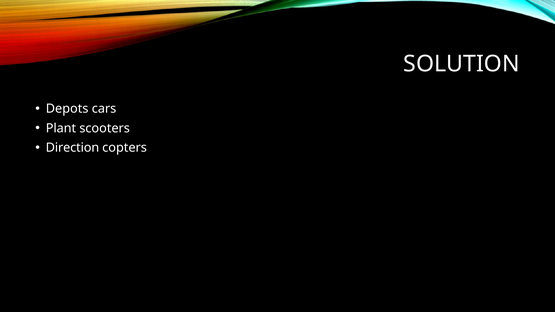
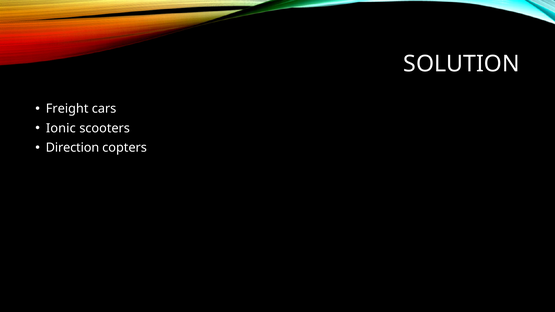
Depots: Depots -> Freight (67, 109)
Plant: Plant -> Ionic (61, 128)
